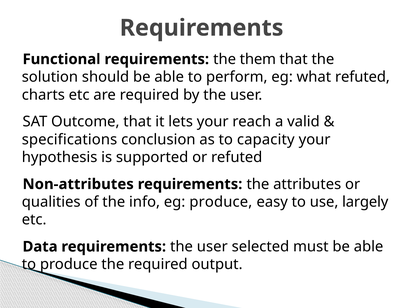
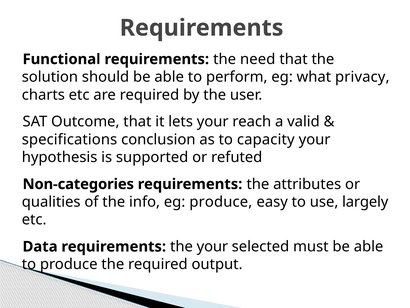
them: them -> need (258, 59)
what refuted: refuted -> privacy (362, 77)
Non-attributes: Non-attributes -> Non-categories (78, 184)
requirements the user: user -> your (212, 246)
